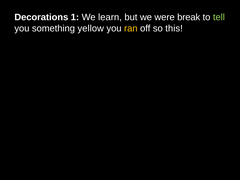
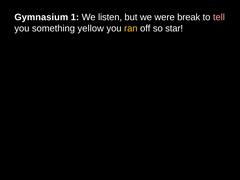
Decorations: Decorations -> Gymnasium (41, 17)
learn: learn -> listen (110, 17)
tell colour: light green -> pink (219, 17)
this: this -> star (174, 28)
